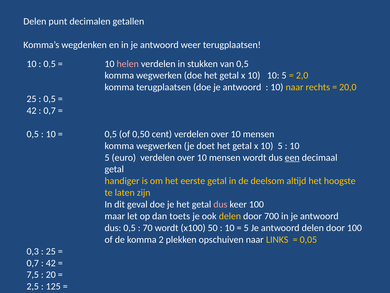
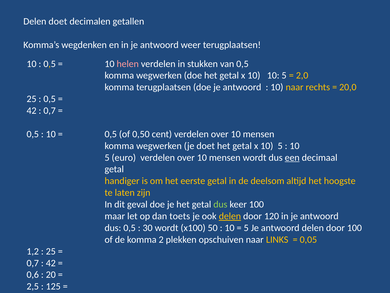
Delen punt: punt -> doet (58, 21)
dus colour: pink -> light green (220, 204)
delen underline: none -> present (230, 216)
700: 700 -> 120 (272, 216)
70: 70 -> 30 (148, 227)
0,3: 0,3 -> 1,2 (33, 251)
7,5: 7,5 -> 0,6 (33, 274)
